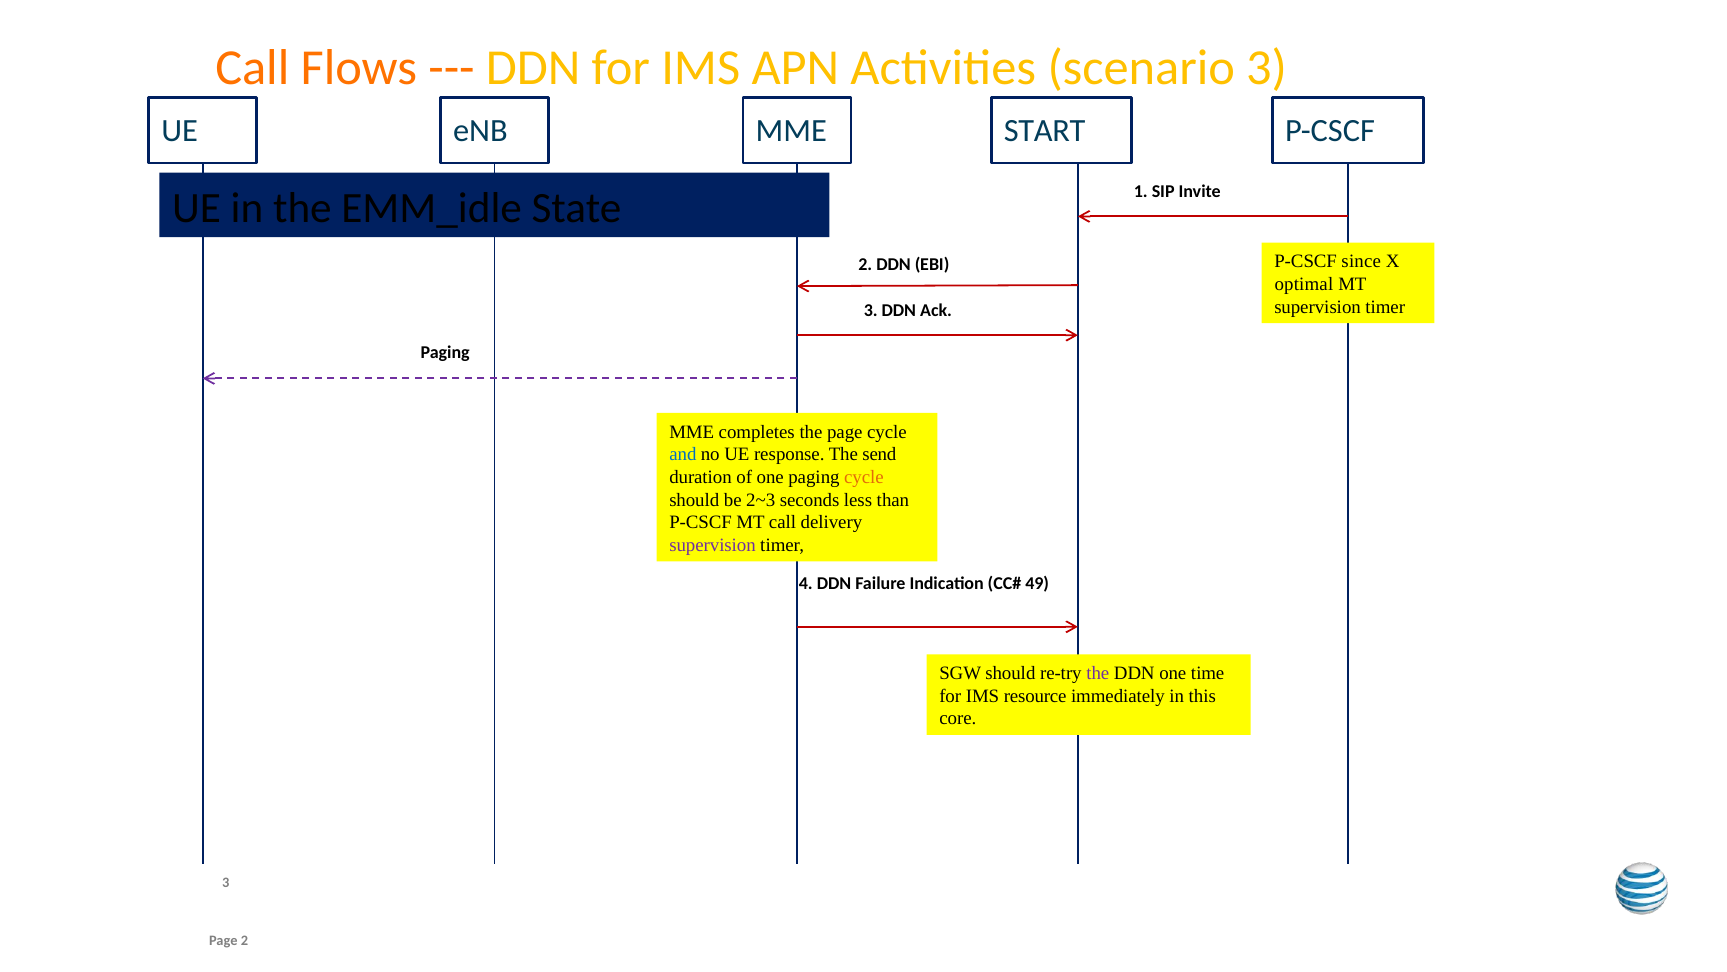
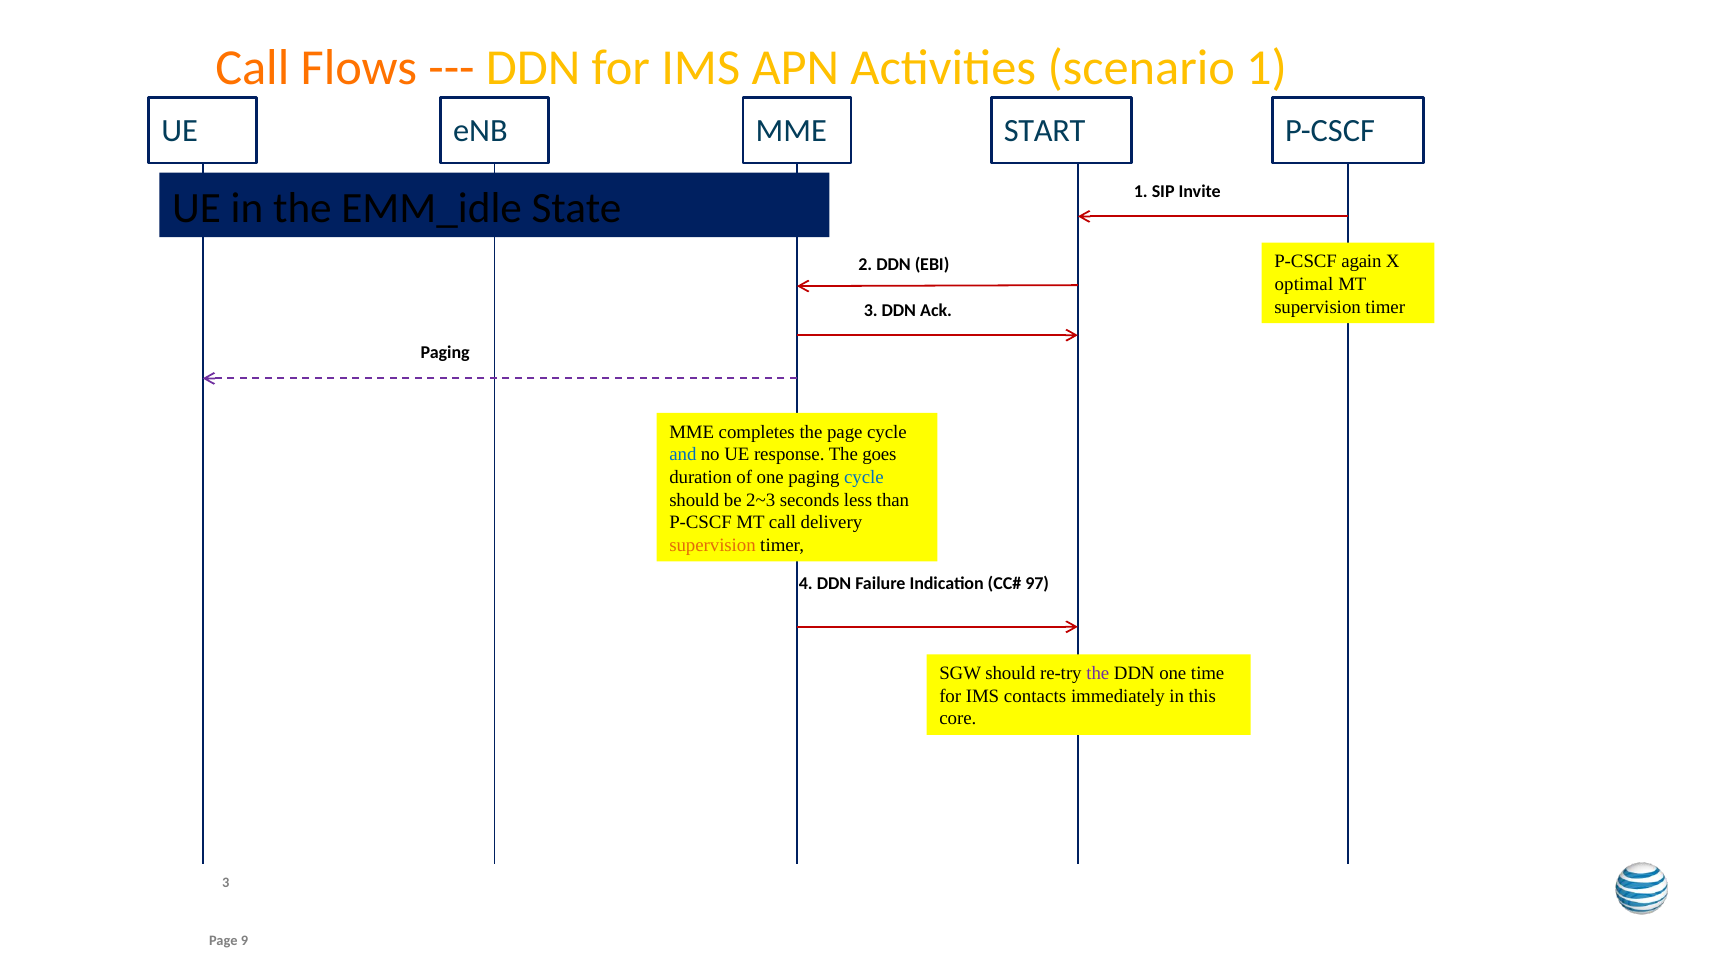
scenario 3: 3 -> 1 (1267, 68)
since: since -> again (1361, 262)
send: send -> goes (879, 455)
cycle colour: orange -> blue (864, 477)
supervision colour: purple -> orange (713, 545)
49: 49 -> 97 (1037, 584)
resource: resource -> contacts (1035, 696)
Page 2: 2 -> 9 (245, 941)
